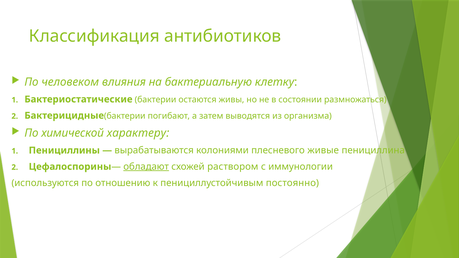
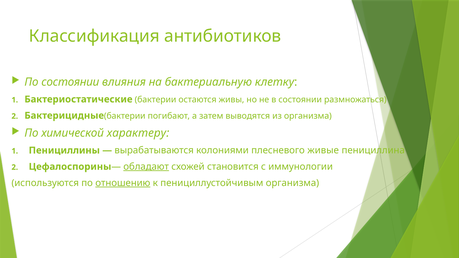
По человеком: человеком -> состоянии (70, 82)
раствором: раствором -> становится (233, 167)
отношению underline: none -> present (123, 183)
пенициллустойчивым постоянно: постоянно -> организма (292, 183)
